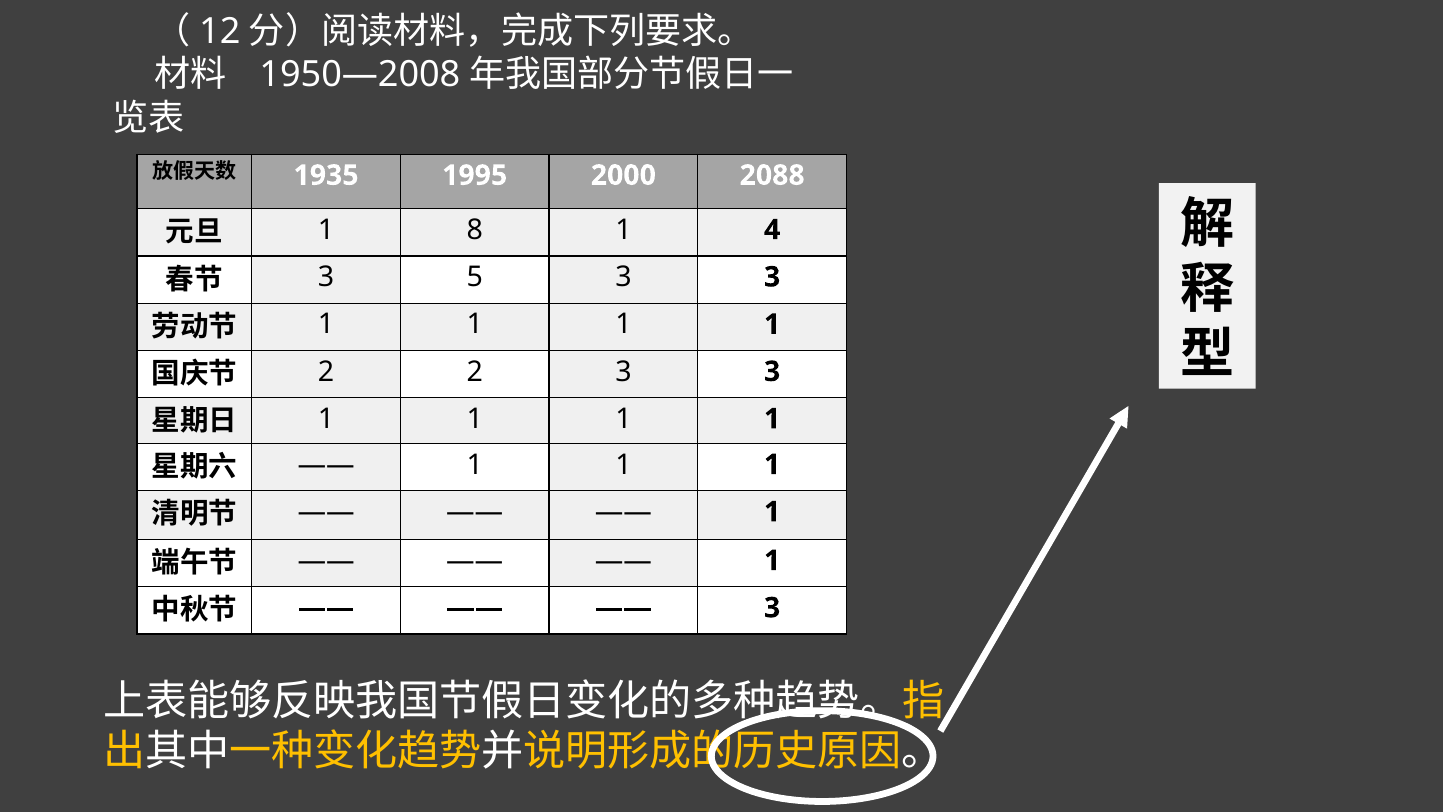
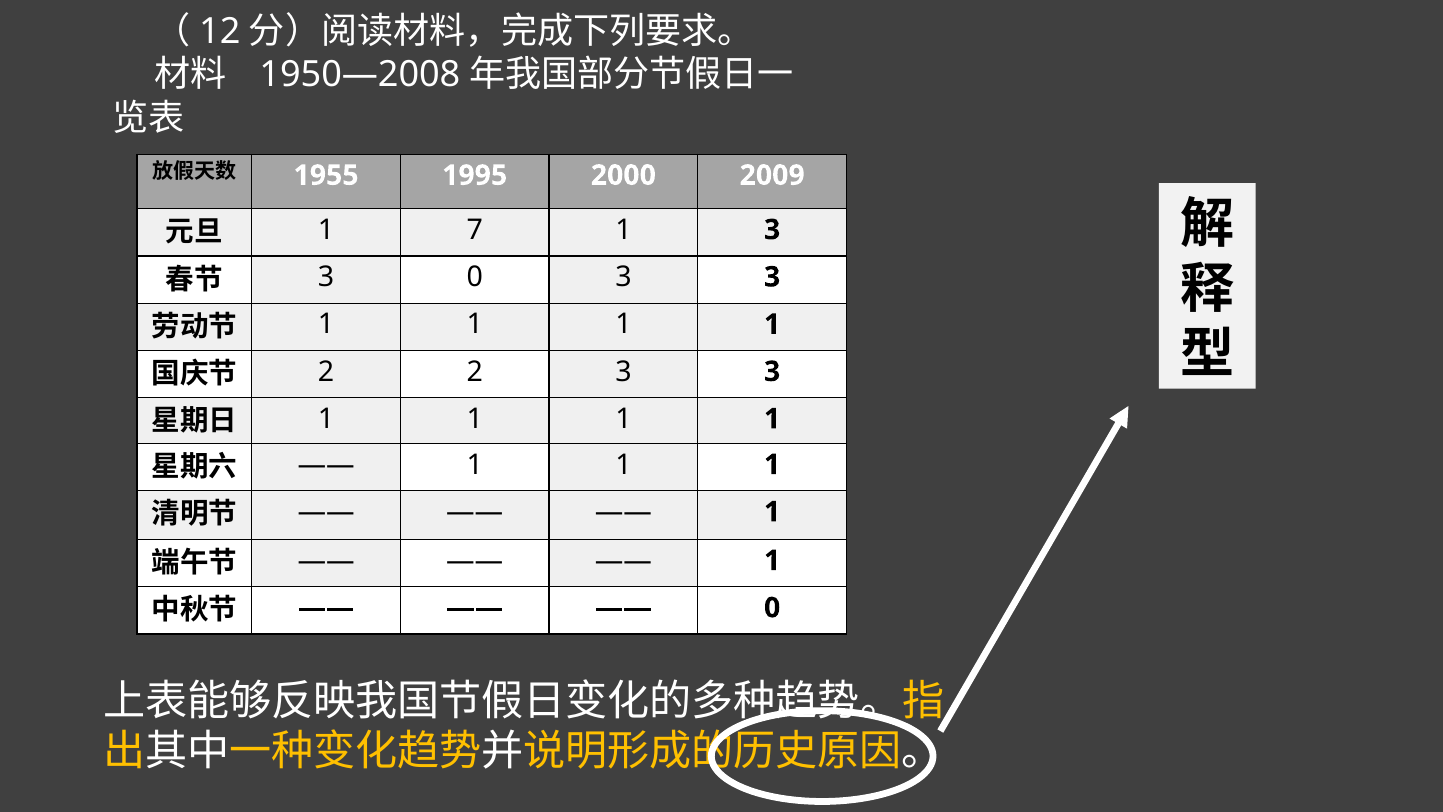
1935: 1935 -> 1955 (326, 175)
2088: 2088 -> 2009 (772, 175)
8: 8 -> 7 (475, 230)
1 4: 4 -> 3 (772, 230)
3 5: 5 -> 0 (475, 277)
3: 3 -> 0 (772, 608)
